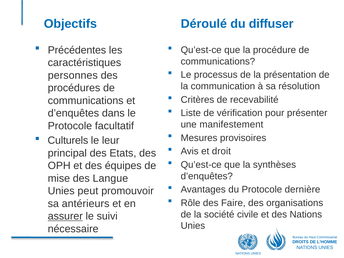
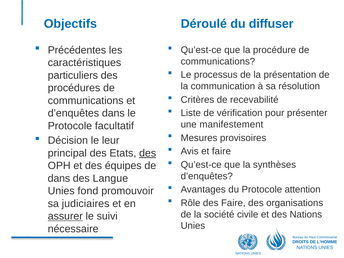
personnes: personnes -> particuliers (73, 75)
Culturels: Culturels -> Décision (68, 141)
et droit: droit -> faire (221, 151)
des underline: none -> present (148, 153)
mise: mise -> dans (59, 178)
dernière: dernière -> attention (303, 189)
peut: peut -> fond (88, 191)
antérieurs: antérieurs -> judiciaires (86, 204)
